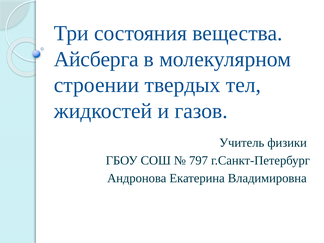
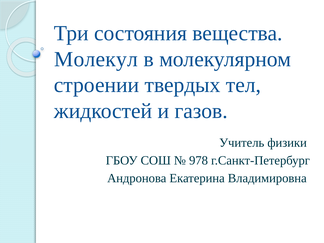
Айсберга: Айсберга -> Молекул (96, 59)
797: 797 -> 978 (199, 160)
